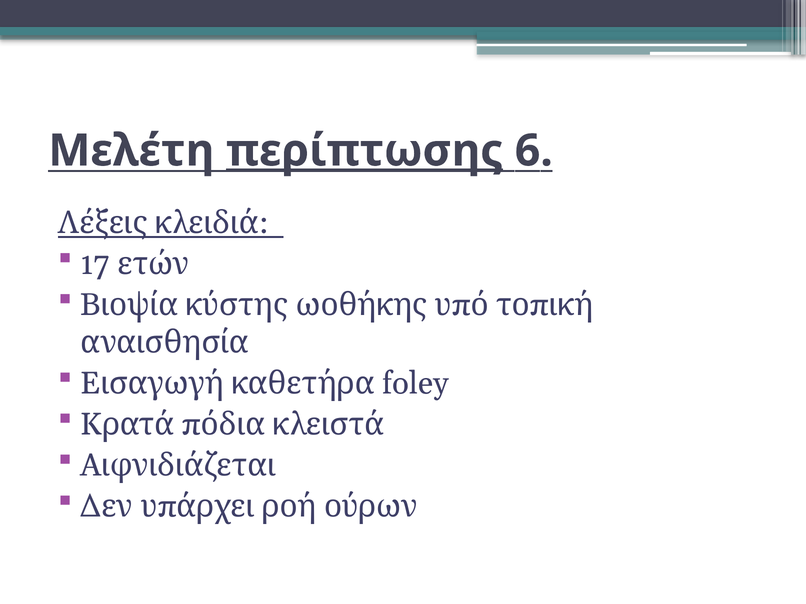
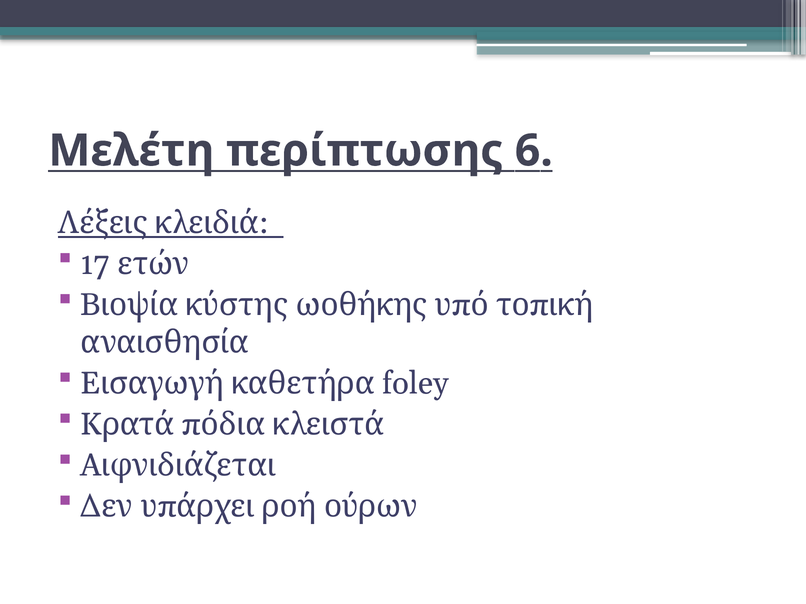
περίπτωσης underline: present -> none (365, 151)
